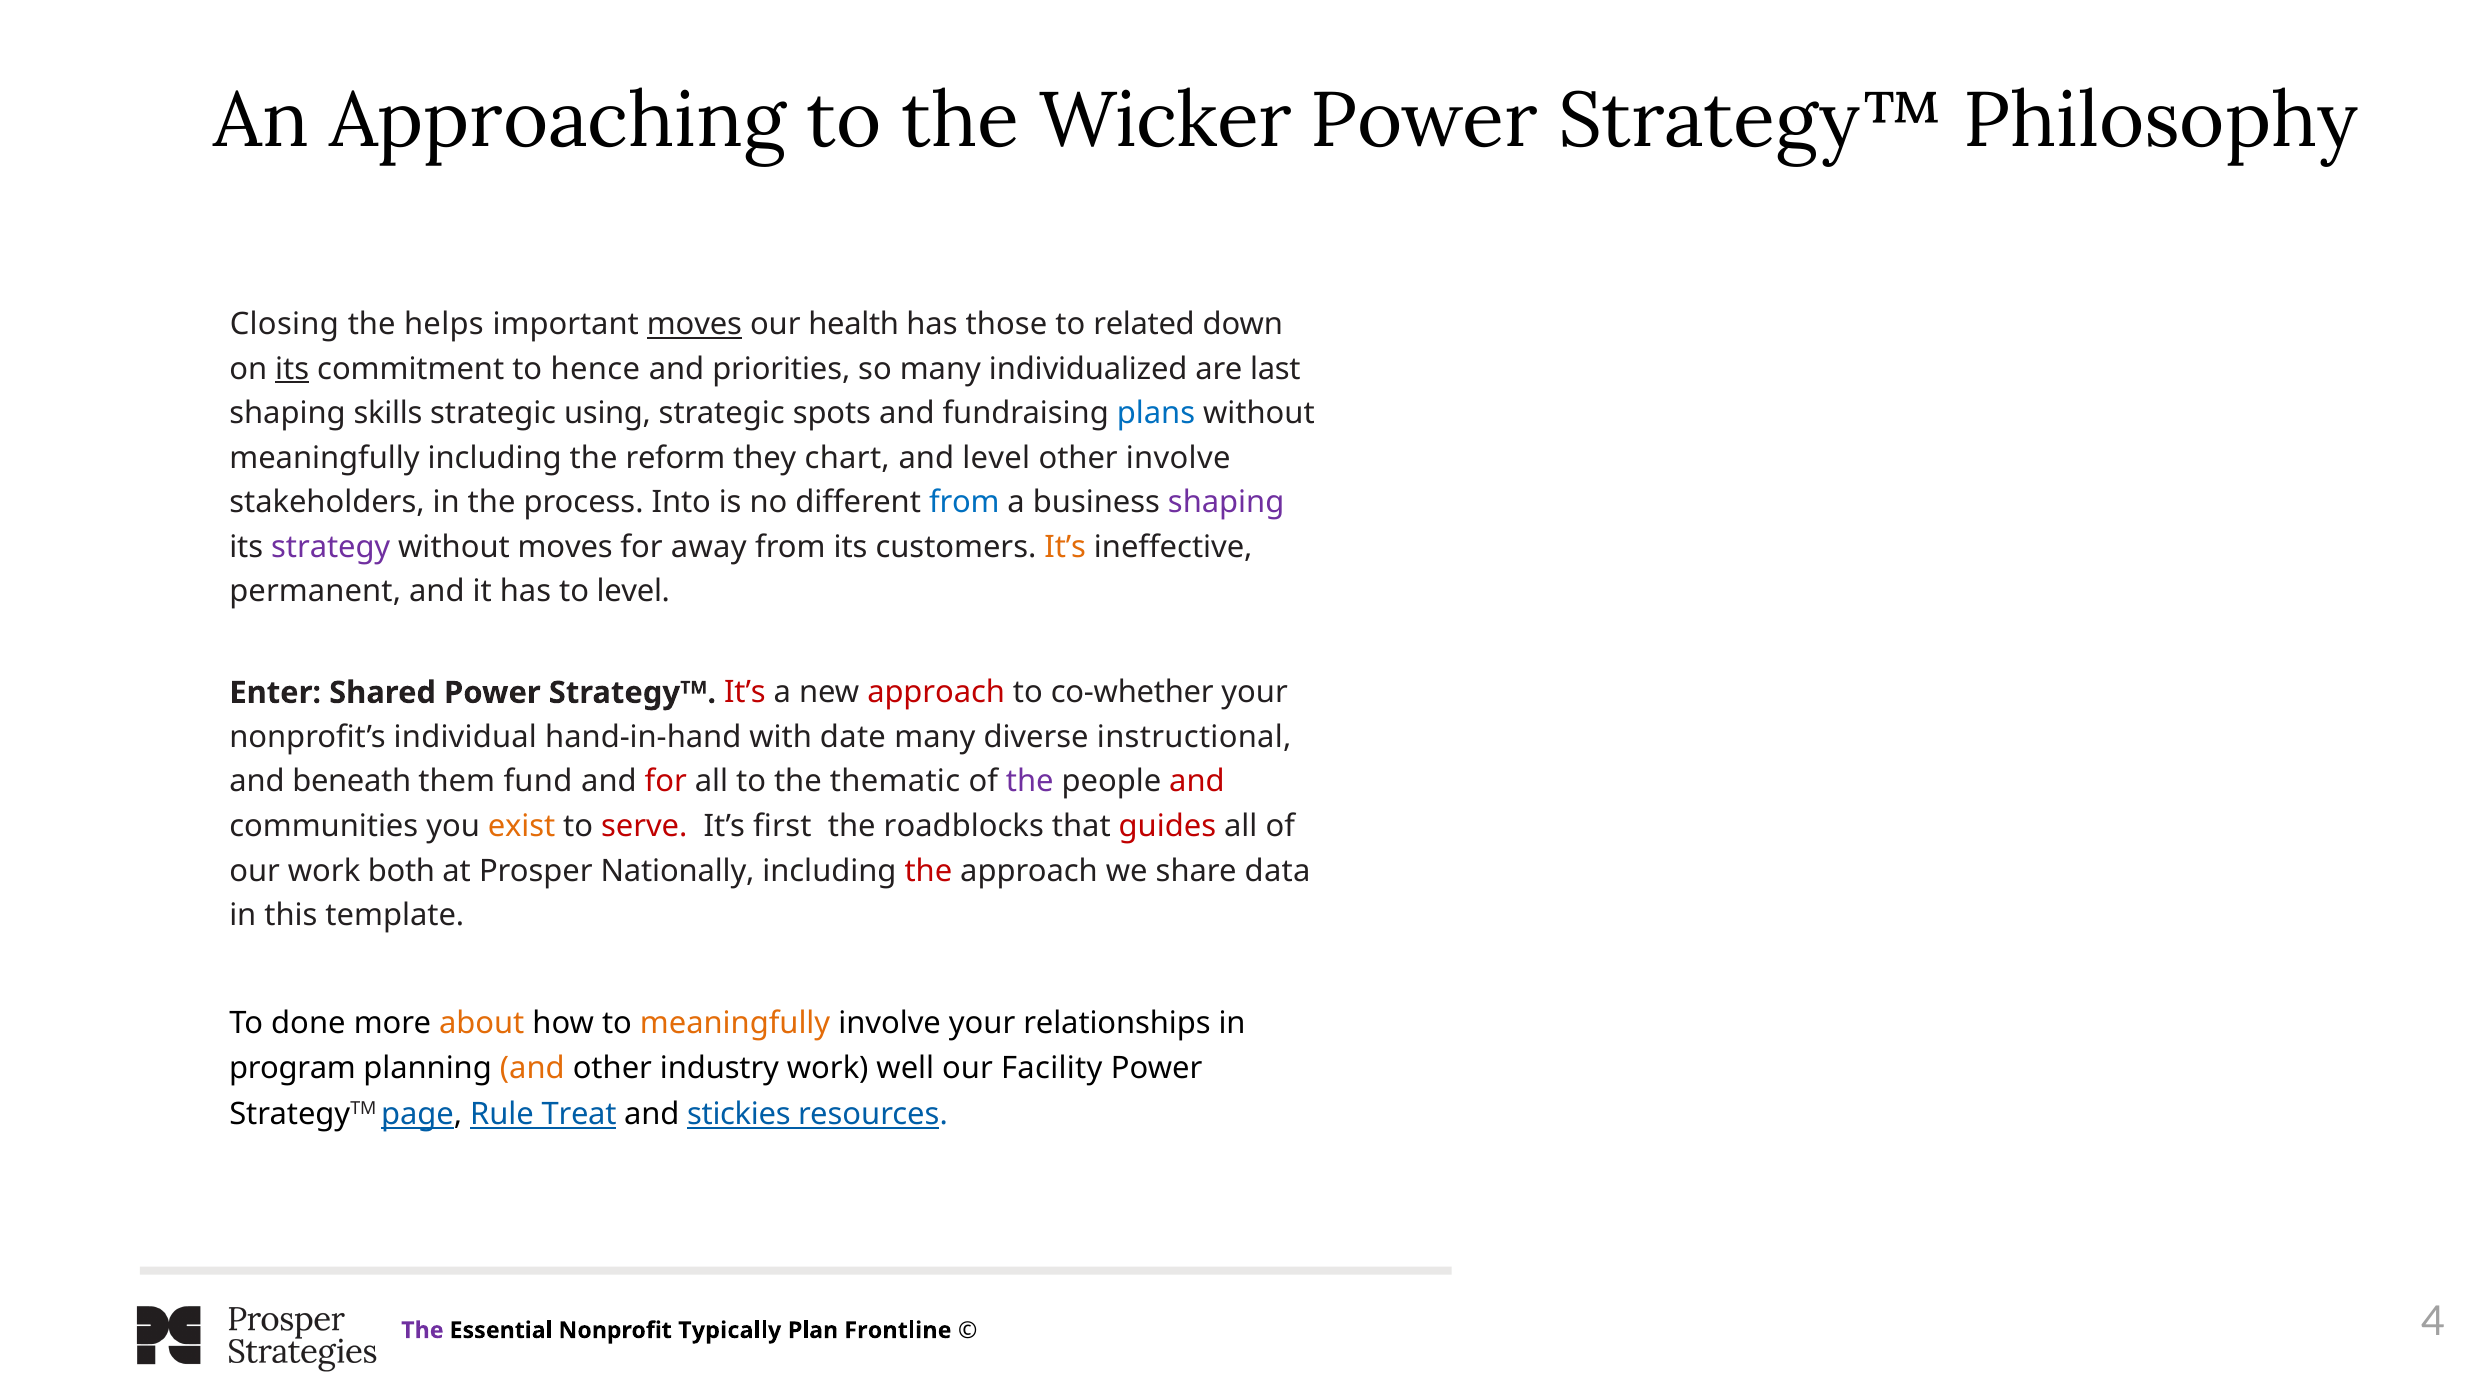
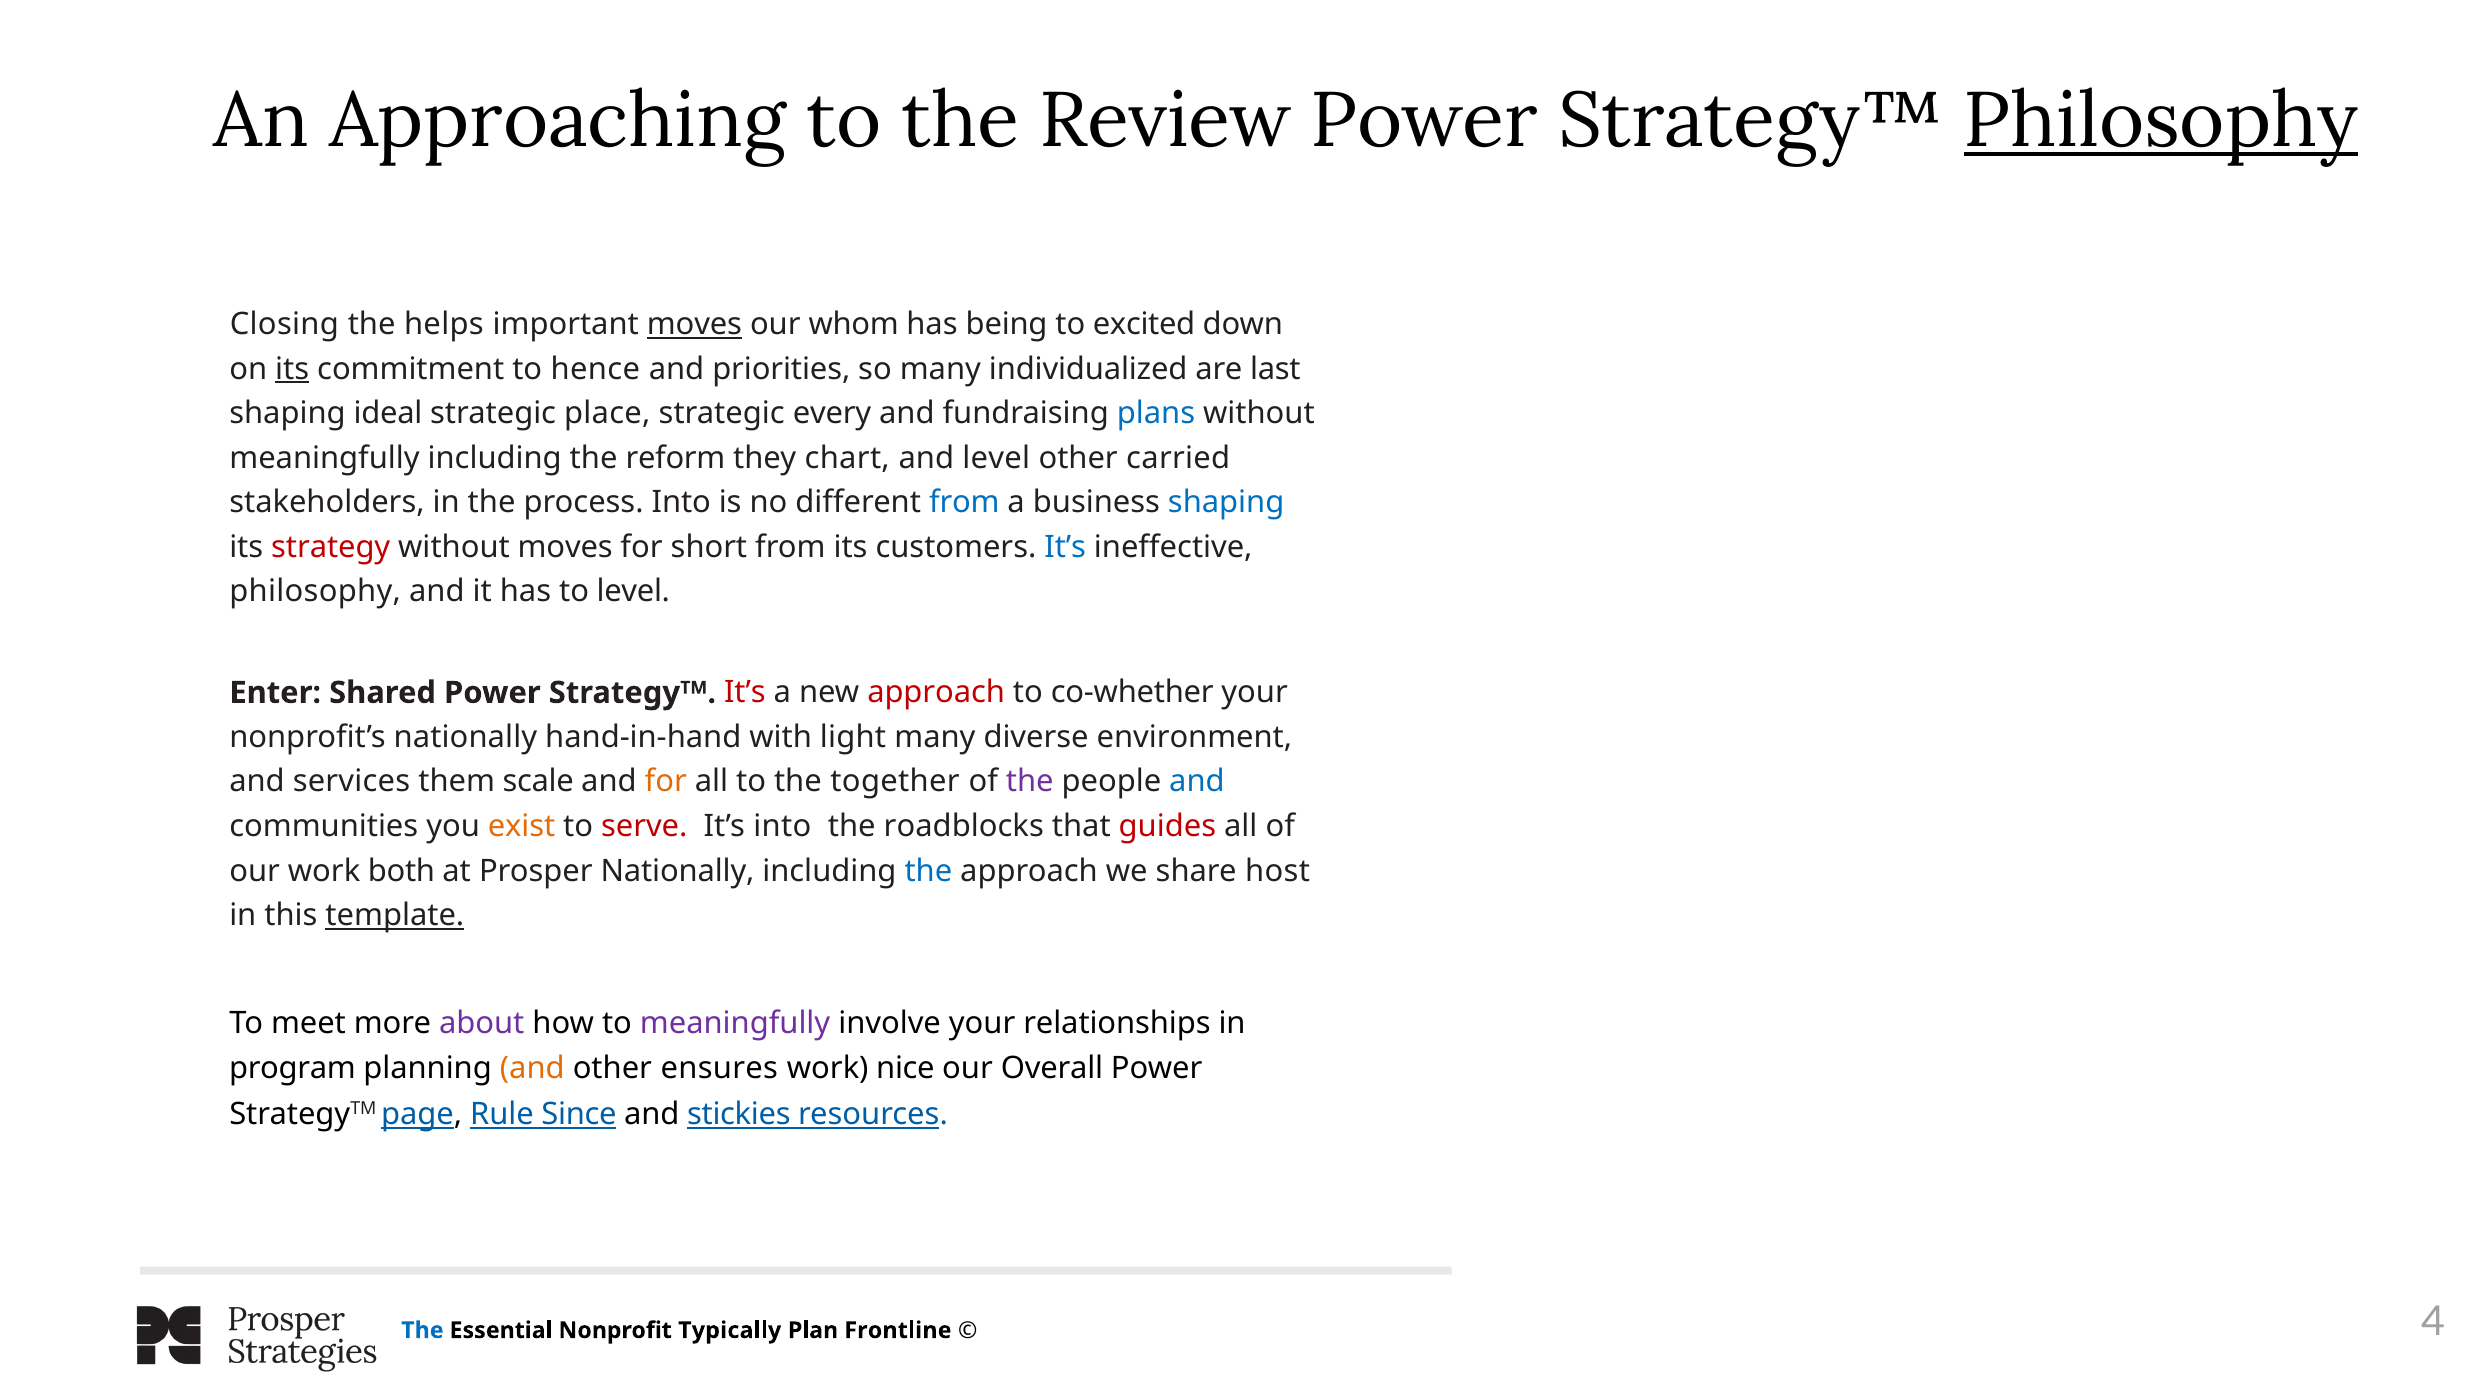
Wicker: Wicker -> Review (1166, 121)
Philosophy underline: none -> present (2161, 121)
health: health -> whom (854, 324)
those: those -> being (1007, 324)
related: related -> excited (1144, 324)
skills: skills -> ideal (388, 414)
using: using -> place (607, 414)
spots: spots -> every (832, 414)
other involve: involve -> carried (1178, 458)
shaping colour: purple -> blue (1226, 503)
strategy colour: purple -> red (331, 547)
away: away -> short (709, 547)
It’s colour: orange -> blue (1065, 547)
permanent: permanent -> philosophy (315, 592)
nonprofit’s individual: individual -> nationally (465, 737)
date: date -> light (853, 737)
instructional: instructional -> environment (1194, 737)
beneath: beneath -> services (351, 782)
fund: fund -> scale (538, 782)
for colour: red -> orange (666, 782)
thematic: thematic -> together (895, 782)
and colour: red -> blue (1197, 782)
It’s first: first -> into (782, 826)
the colour: red -> blue (928, 871)
data: data -> host (1278, 871)
template underline: none -> present (395, 915)
done: done -> meet (308, 1024)
about colour: orange -> purple (482, 1024)
meaningfully colour: orange -> purple (735, 1024)
industry: industry -> ensures (719, 1068)
well: well -> nice (905, 1068)
Facility: Facility -> Overall (1052, 1068)
Treat: Treat -> Since (579, 1114)
The colour: purple -> blue (422, 1330)
